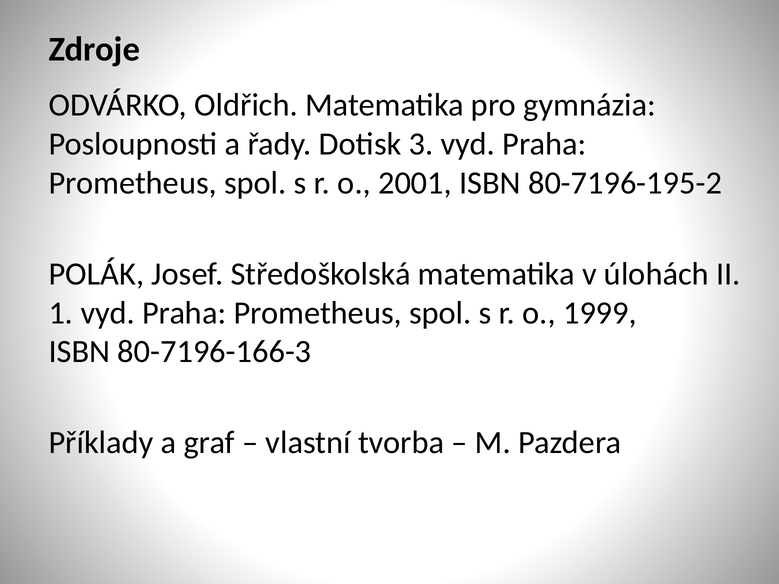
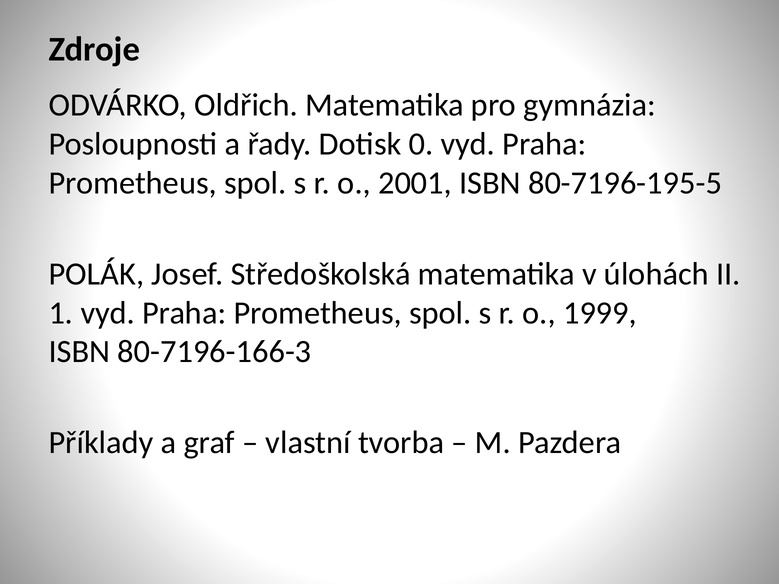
3: 3 -> 0 (421, 144)
80-7196-195-2: 80-7196-195-2 -> 80-7196-195-5 (625, 183)
